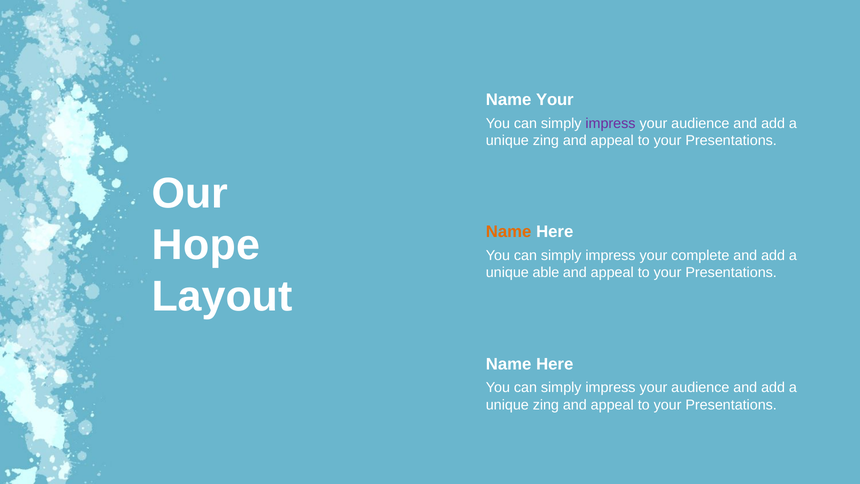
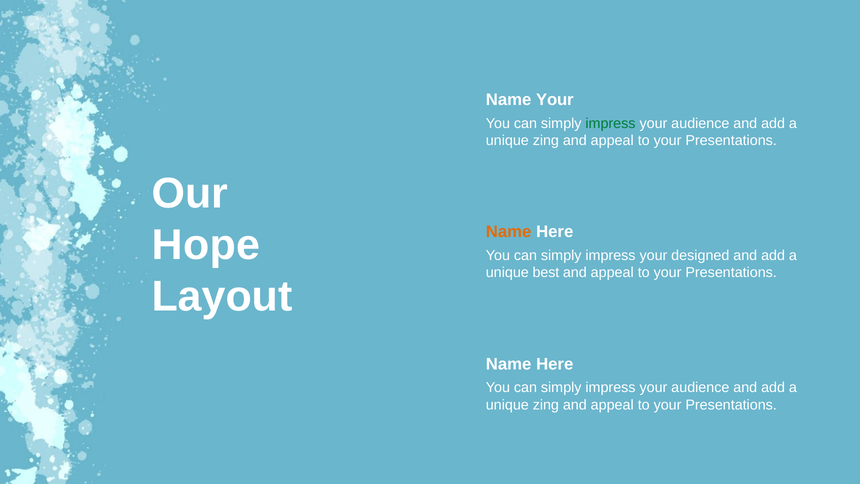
impress colour: purple -> green (610, 123)
complete: complete -> designed (700, 255)
able: able -> best (546, 273)
